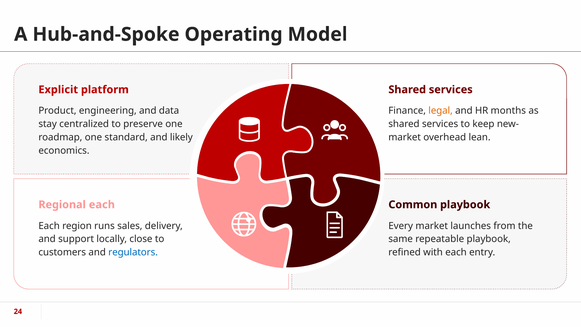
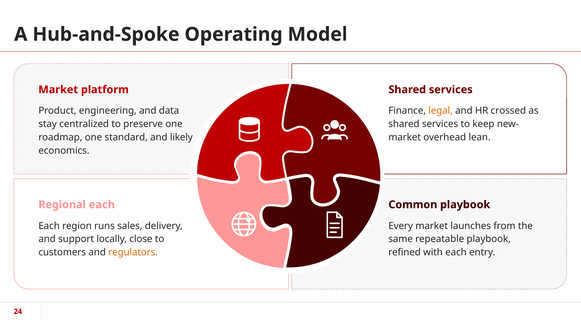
Explicit: Explicit -> Market (58, 90)
months: months -> crossed (508, 111)
regulators colour: blue -> orange (133, 252)
